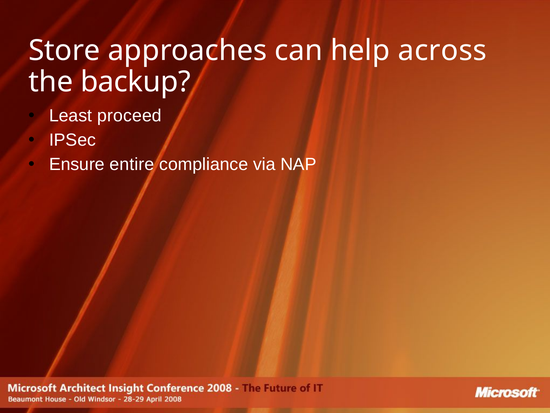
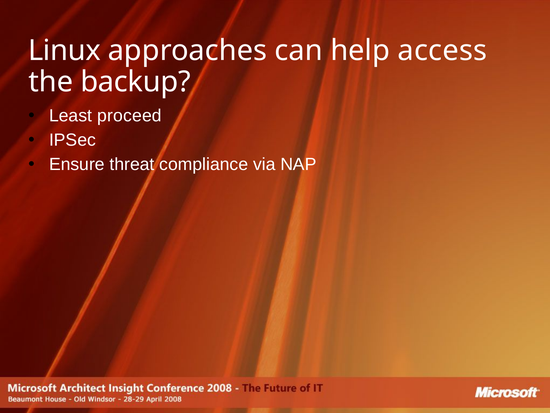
Store: Store -> Linux (64, 50)
across: across -> access (442, 50)
entire: entire -> threat (132, 164)
